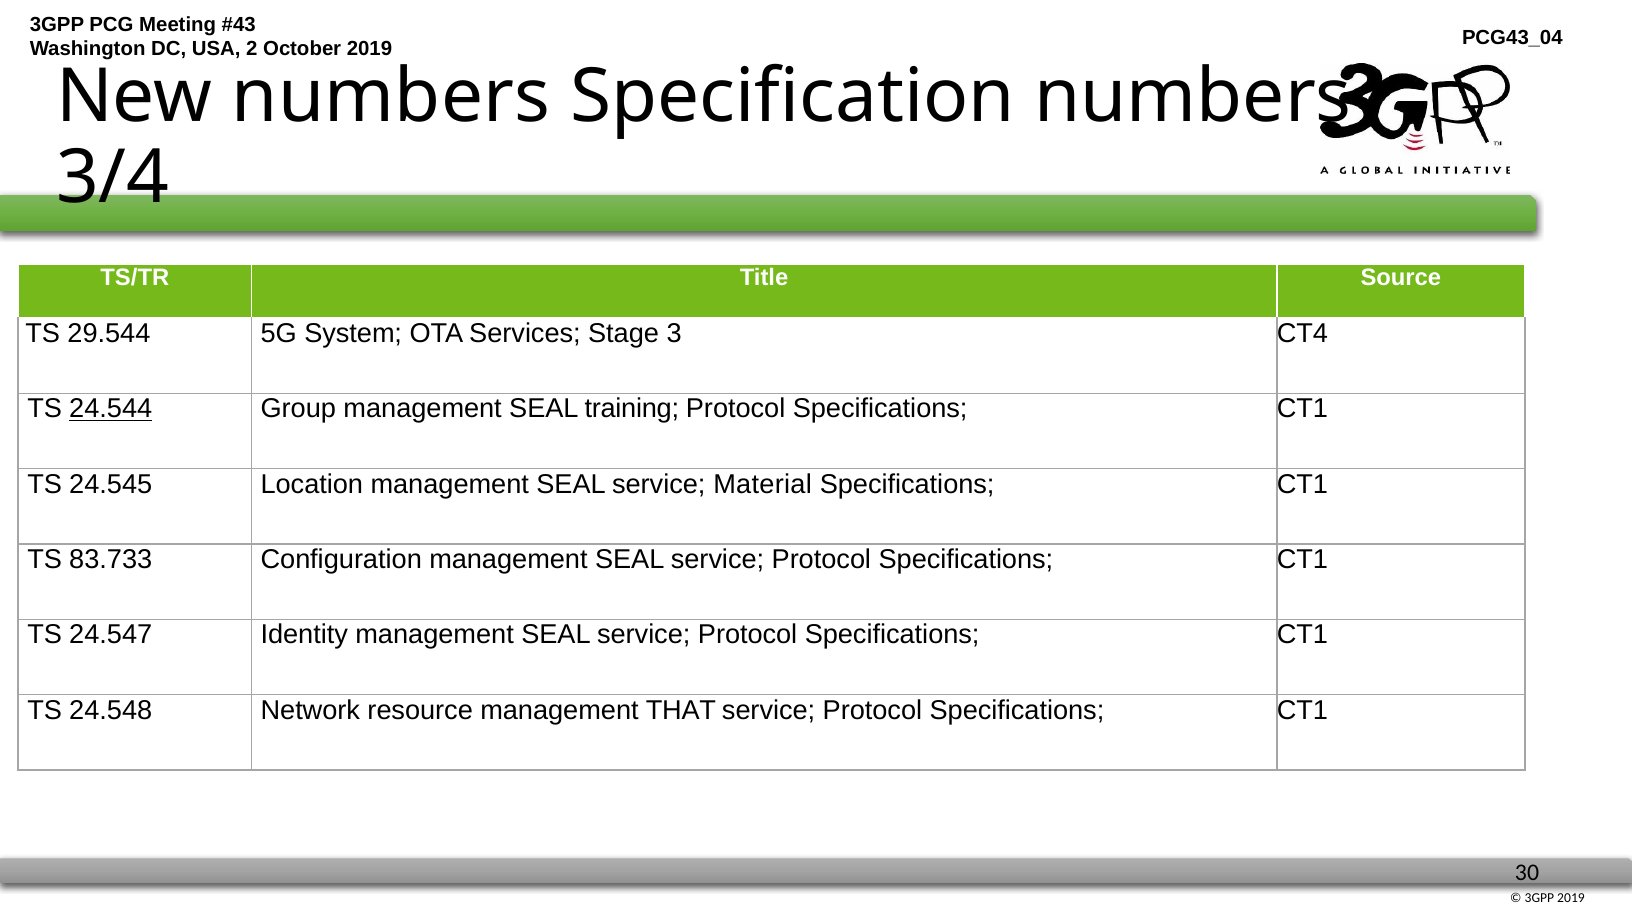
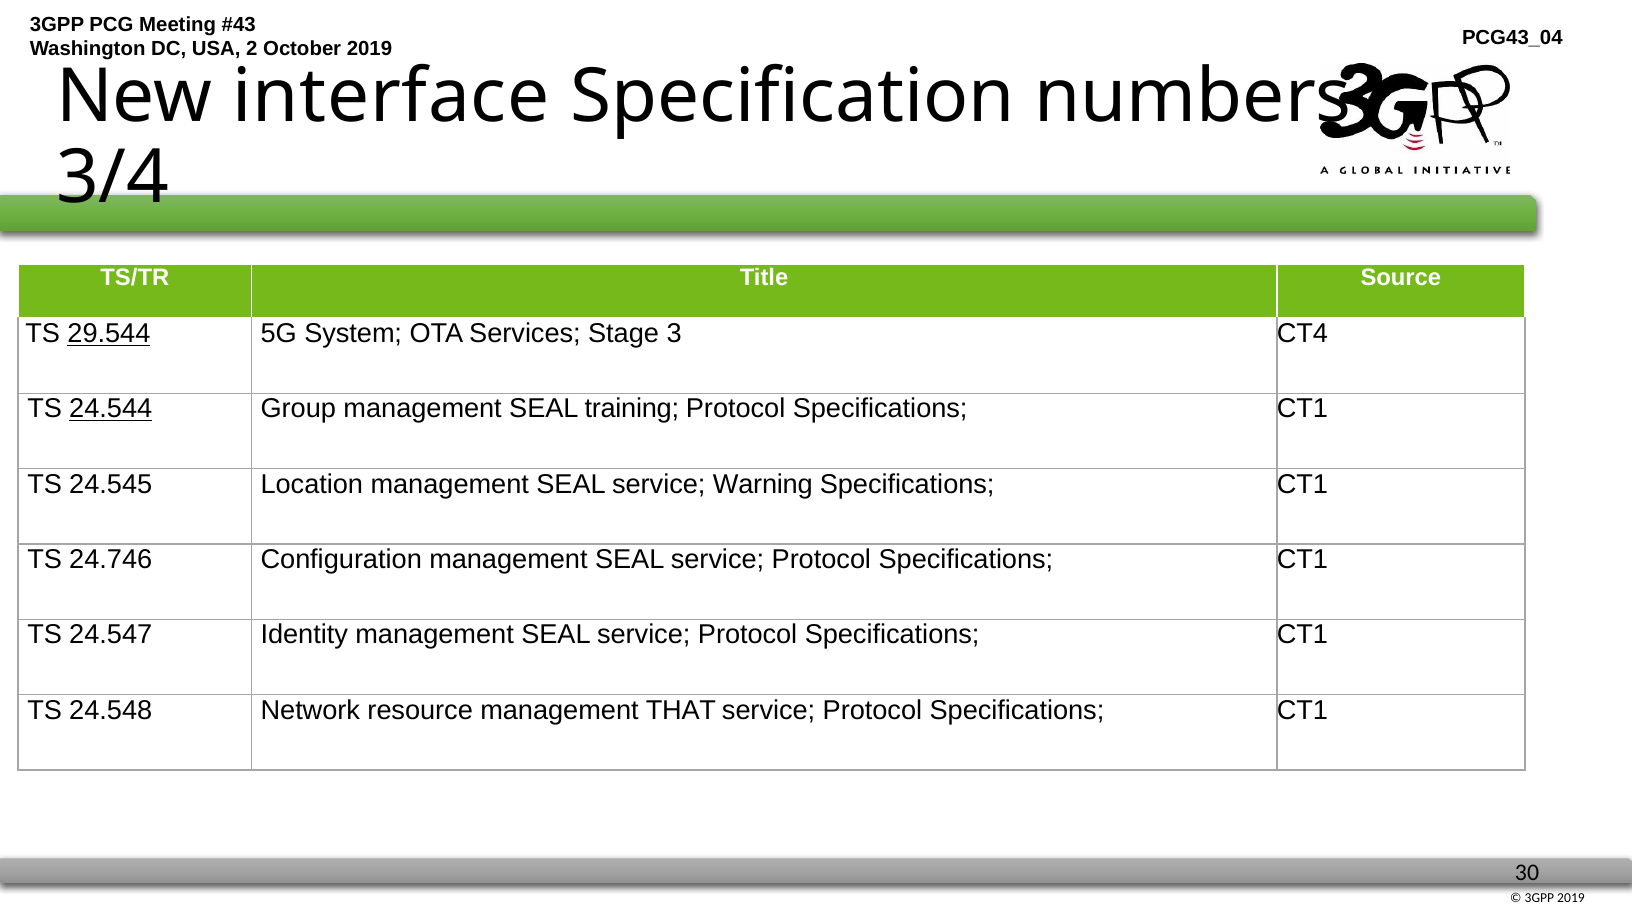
New numbers: numbers -> interface (391, 97)
29.544 underline: none -> present (109, 334)
Material: Material -> Warning (763, 484)
83.733: 83.733 -> 24.746 (111, 560)
